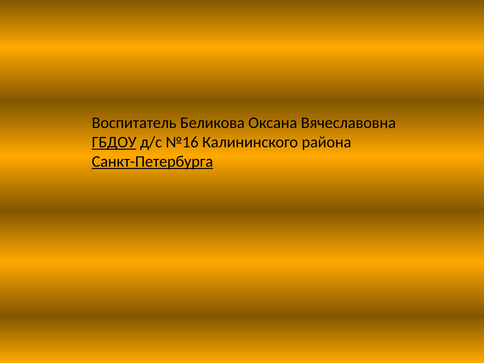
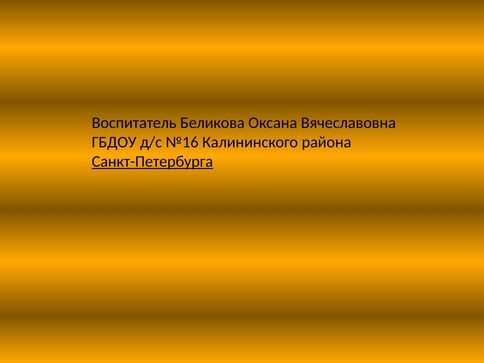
ГБДОУ underline: present -> none (114, 142)
